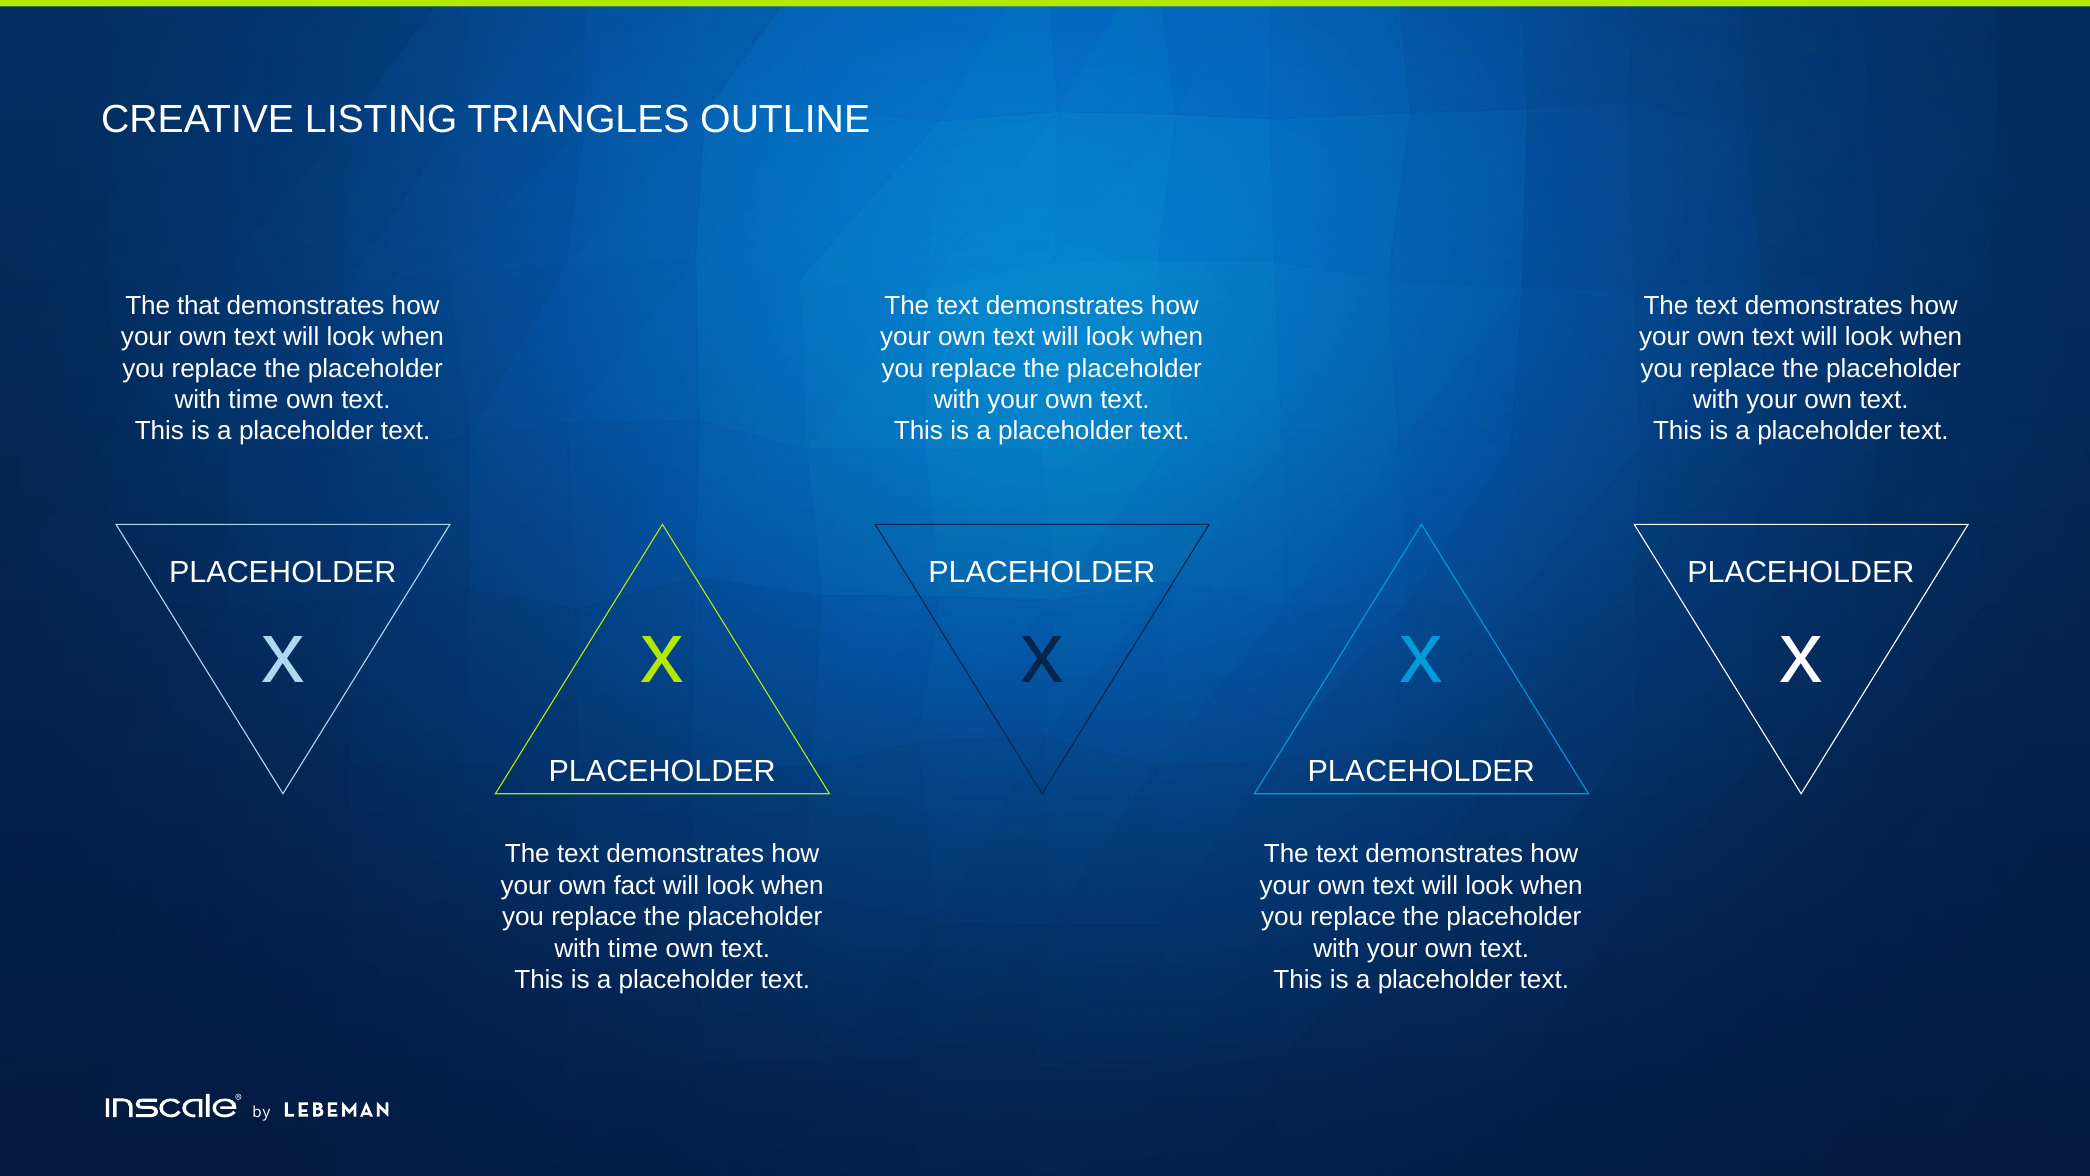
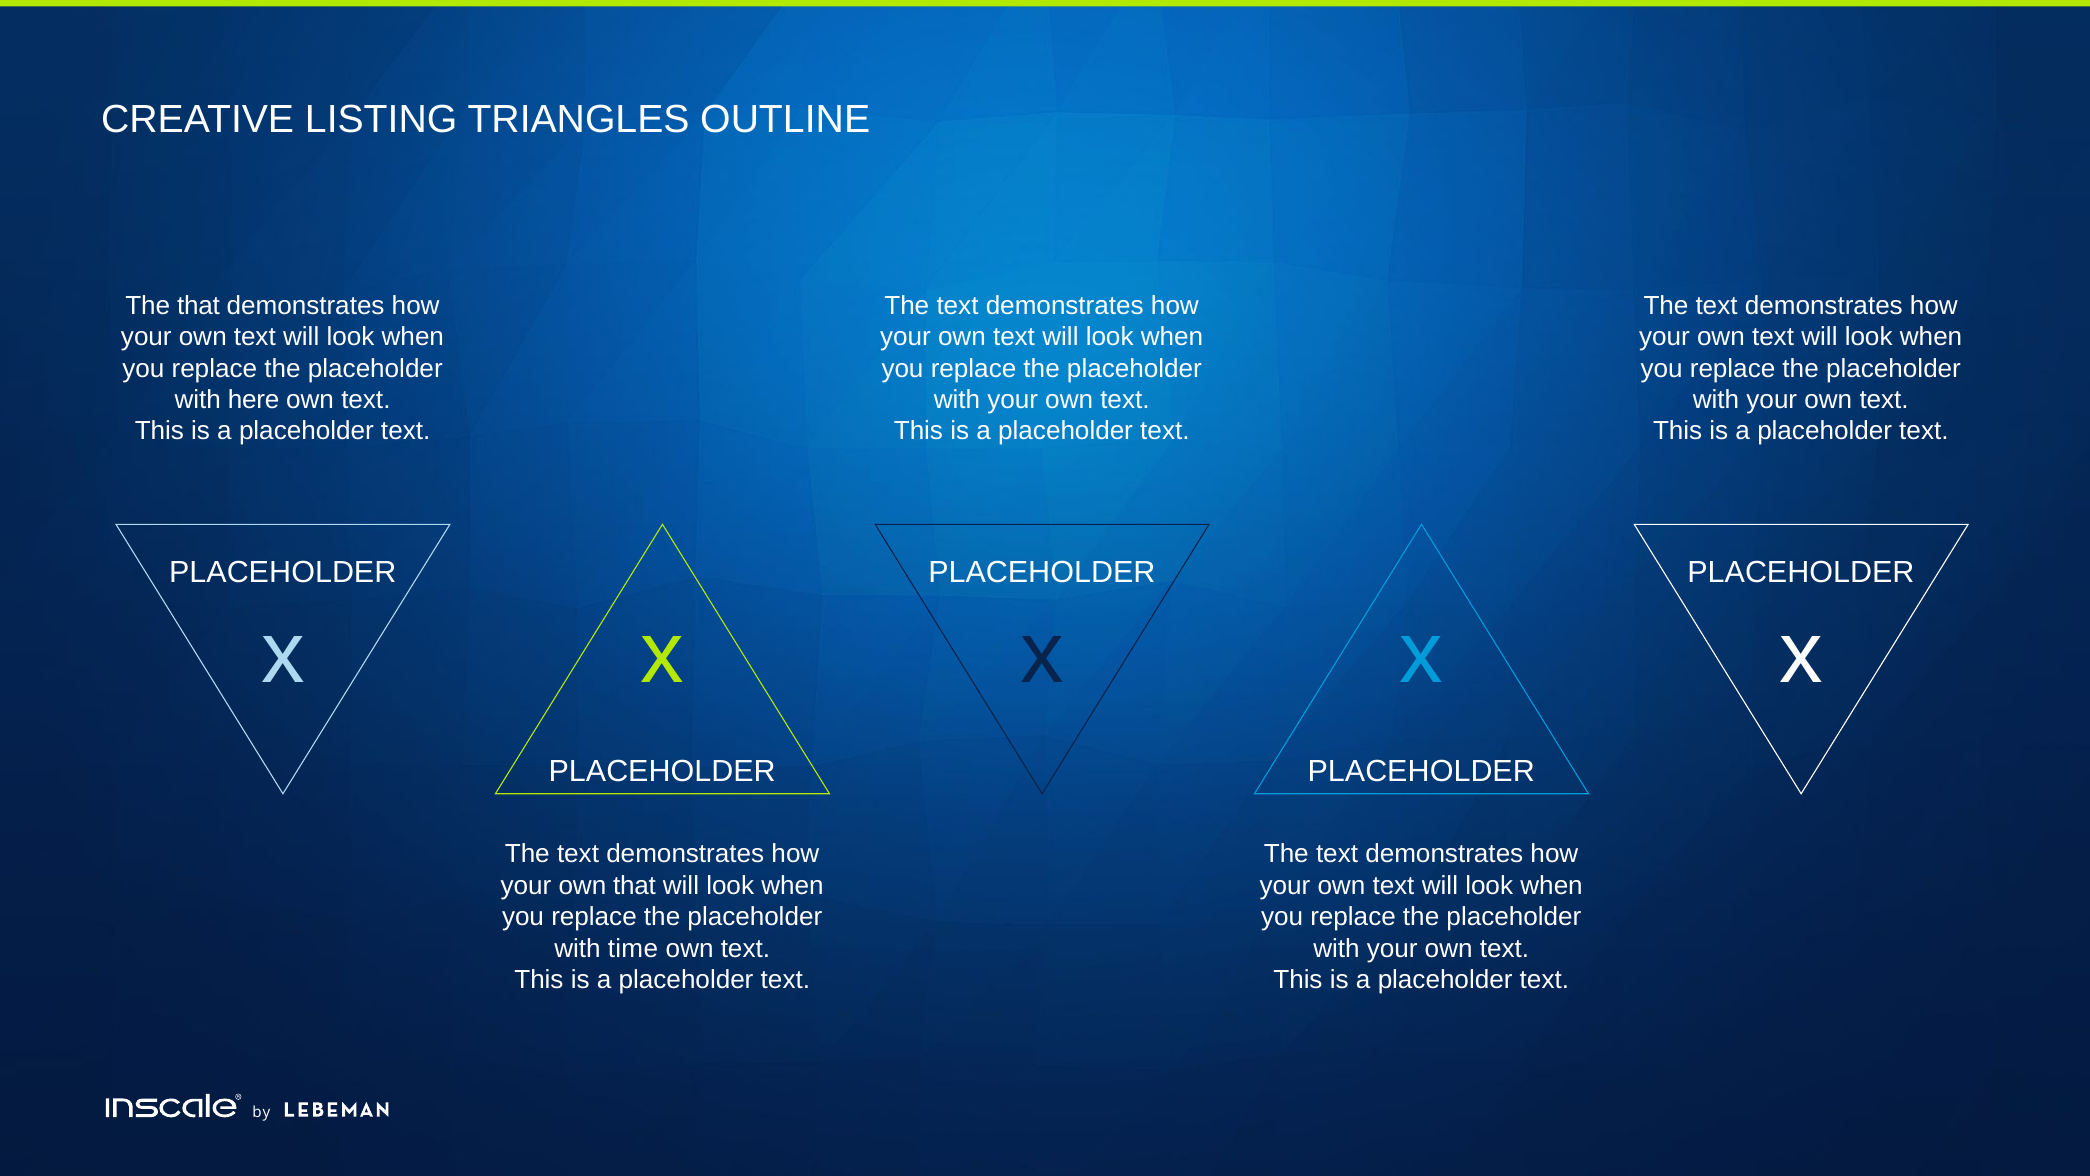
time: time -> here (254, 400)
own fact: fact -> that (635, 886)
